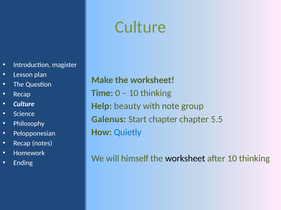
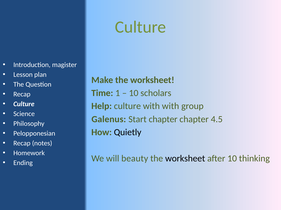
0: 0 -> 1 (118, 93)
thinking: thinking -> scholars (156, 93)
Help beauty: beauty -> culture (127, 106)
with note: note -> with (171, 106)
5.5: 5.5 -> 4.5 (217, 120)
Quietly colour: blue -> black (128, 133)
himself: himself -> beauty (135, 159)
